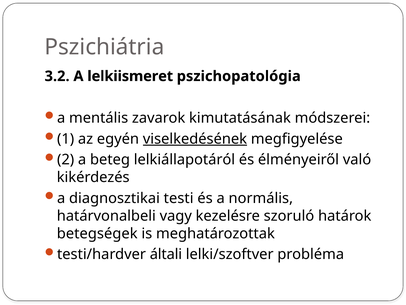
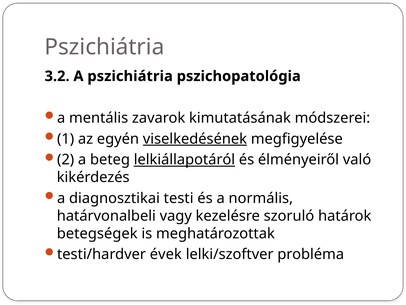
A lelkiismeret: lelkiismeret -> pszichiátria (130, 76)
lelkiállapotáról underline: none -> present (184, 160)
általi: általi -> évek (166, 254)
